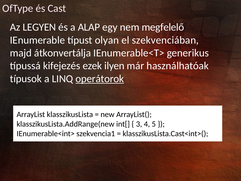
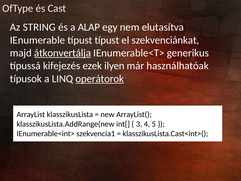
LEGYEN: LEGYEN -> STRING (39, 27)
megfelelő: megfelelő -> elutasítva (163, 27)
típust olyan: olyan -> típust (107, 40)
szekvenciában: szekvenciában -> szekvenciánkat (165, 40)
átkonvertálja underline: none -> present (63, 53)
